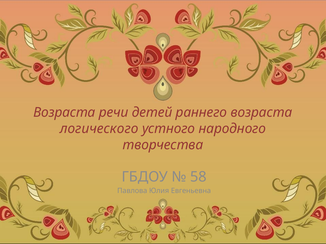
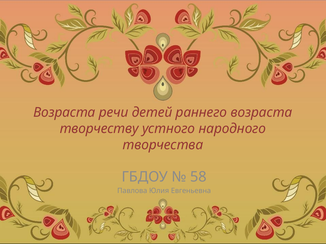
логического: логического -> творчеству (99, 129)
